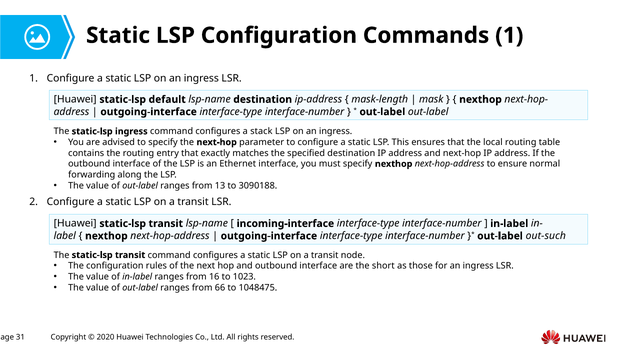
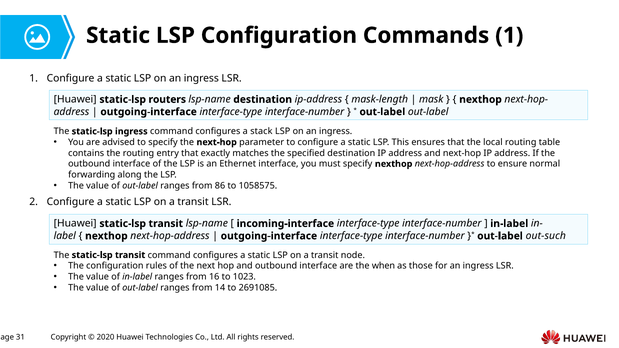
default: default -> routers (167, 99)
13: 13 -> 86 (220, 186)
3090188: 3090188 -> 1058575 (258, 186)
short: short -> when (383, 266)
66: 66 -> 14 (220, 288)
1048475: 1048475 -> 2691085 (258, 288)
